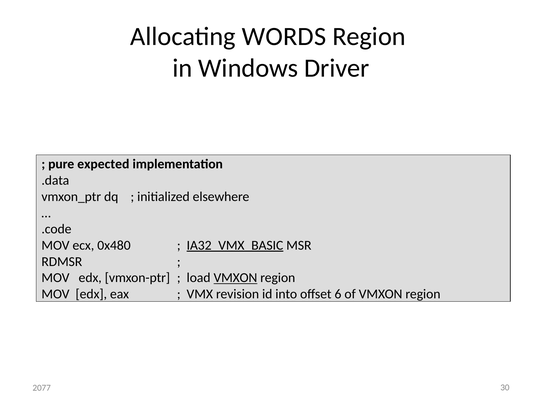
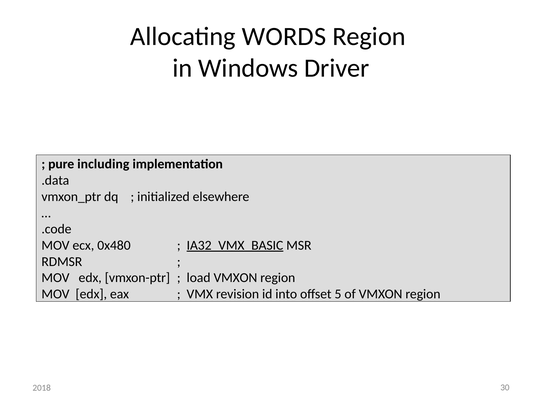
expected: expected -> including (103, 164)
VMXON underline: present -> none (235, 278)
6: 6 -> 5 (338, 294)
2077: 2077 -> 2018 (42, 388)
